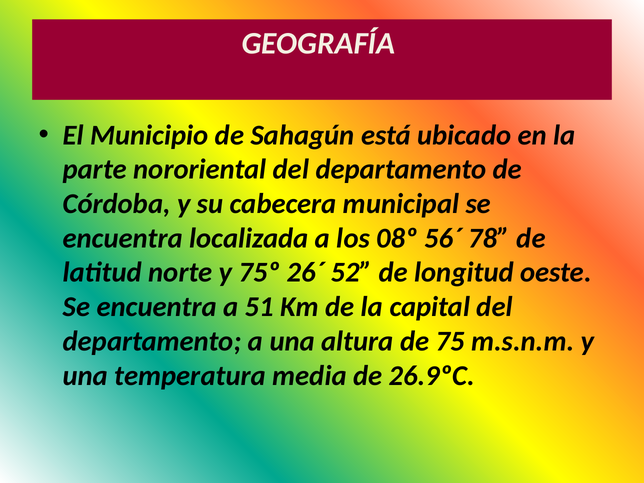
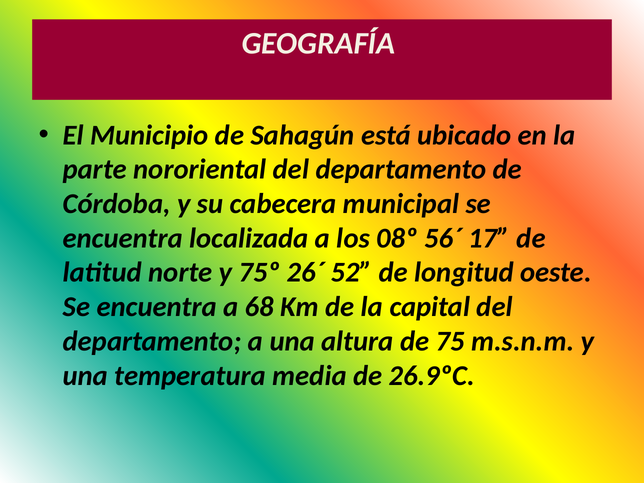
78: 78 -> 17 (489, 238)
51: 51 -> 68 (259, 307)
